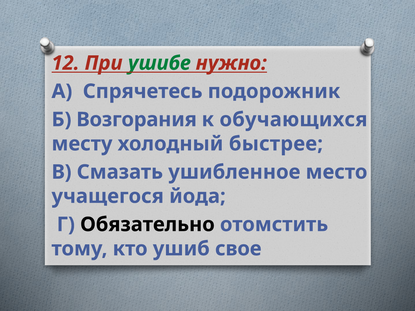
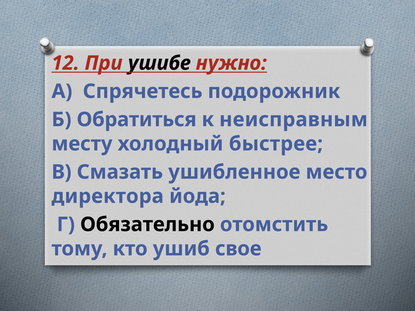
ушибе colour: green -> black (159, 63)
Возгорания: Возгорания -> Обратиться (137, 120)
обучающихся: обучающихся -> неисправным (293, 120)
учащегося: учащегося -> директора (108, 196)
